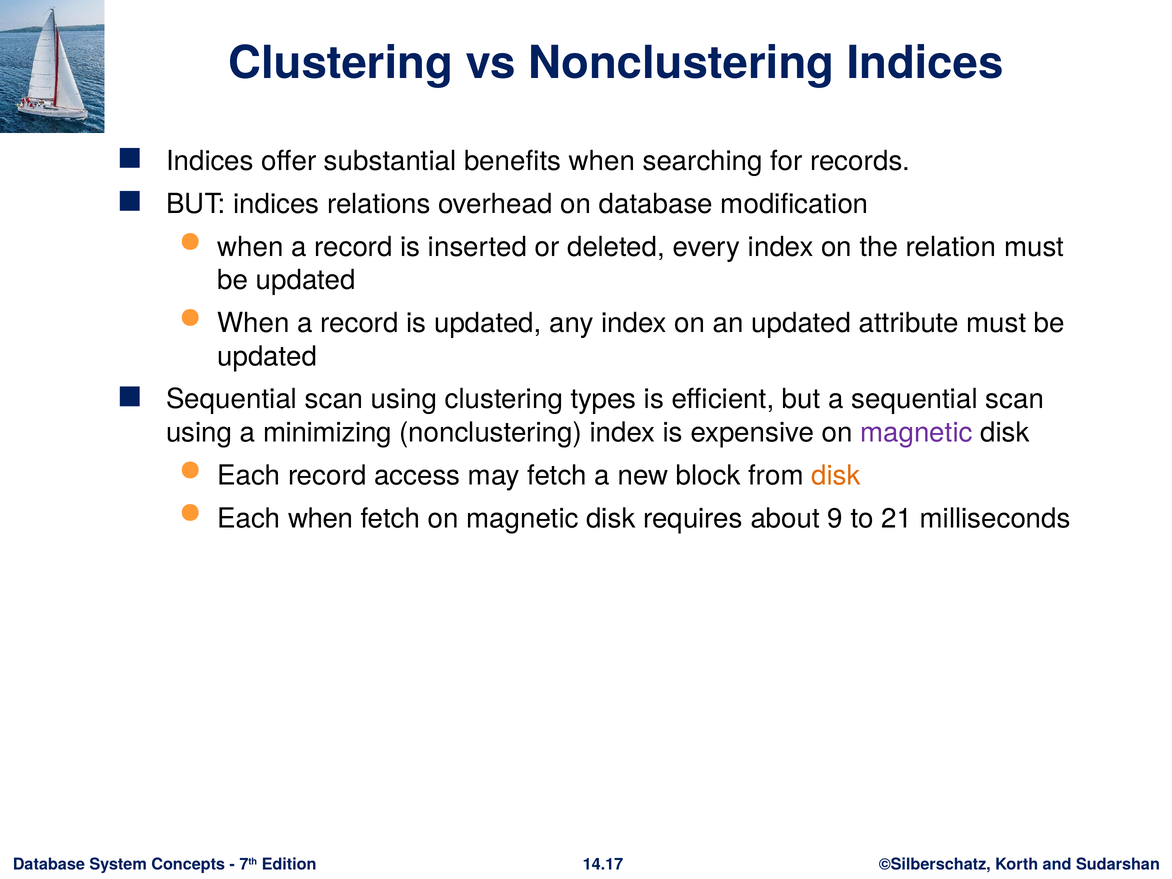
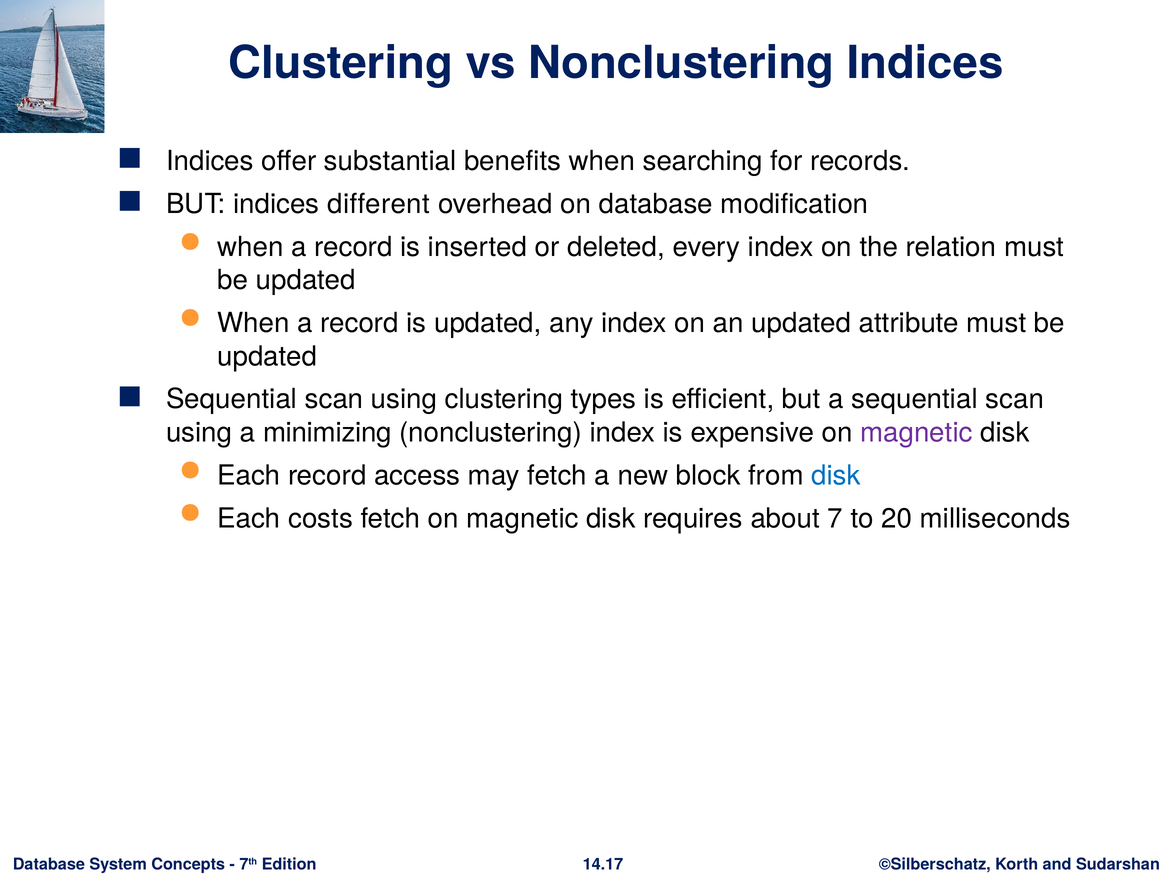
relations: relations -> different (379, 204)
disk colour: orange -> blue (836, 475)
Each when: when -> costs (321, 518)
9: 9 -> 7 (835, 518)
21: 21 -> 20 (897, 518)
